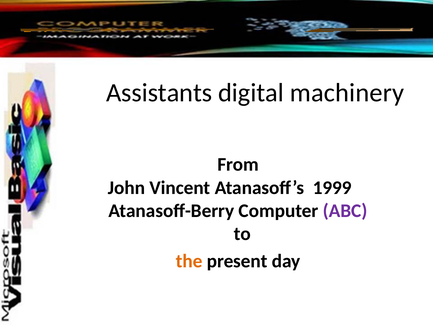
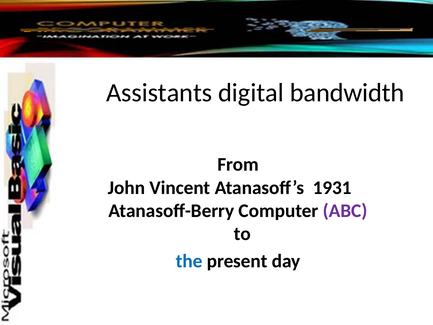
machinery: machinery -> bandwidth (347, 93)
1999: 1999 -> 1931 (332, 188)
the colour: orange -> blue (189, 261)
